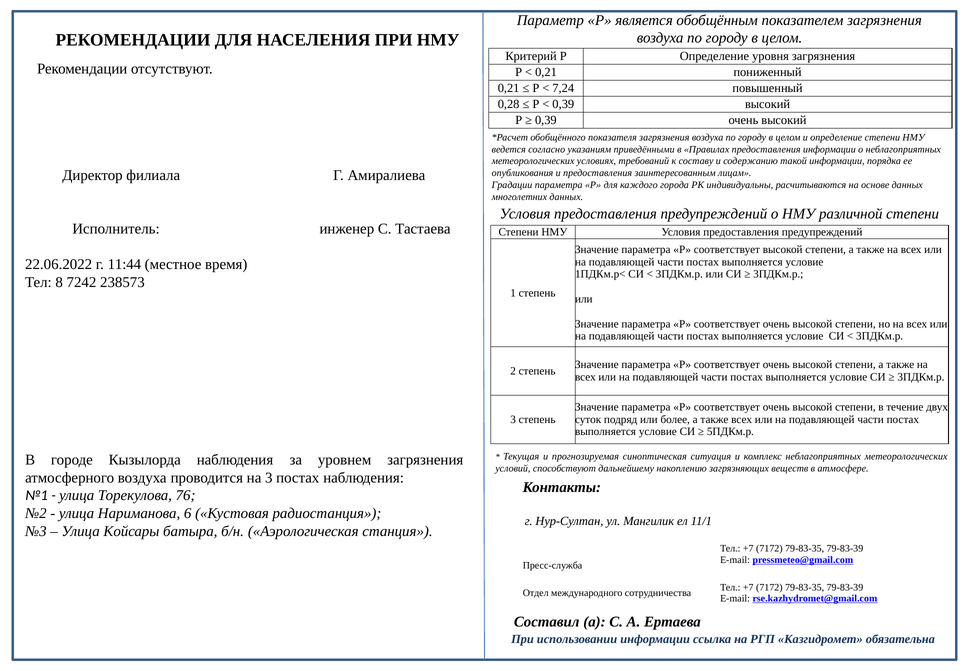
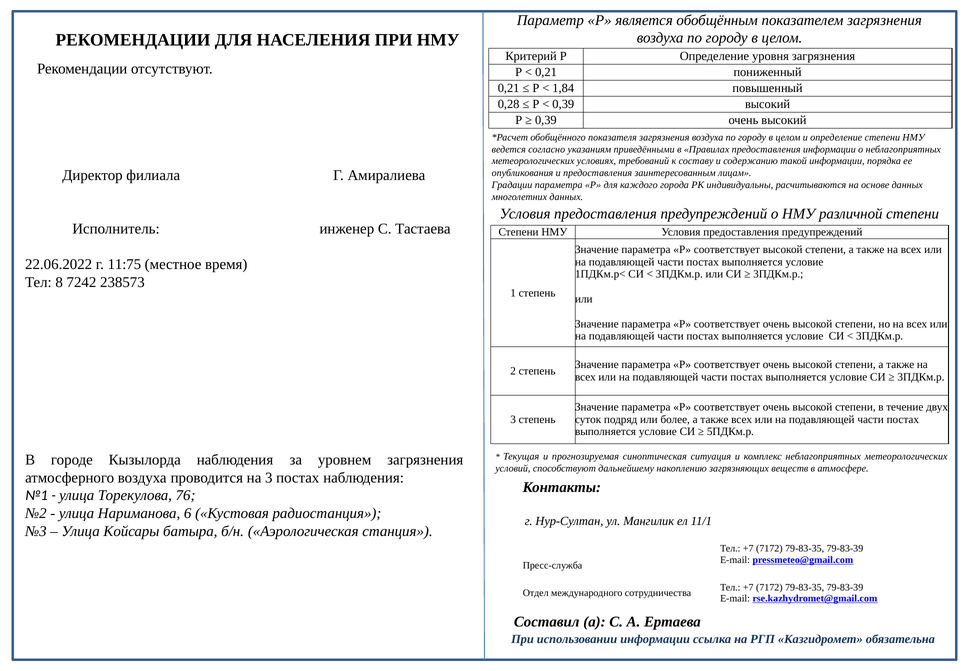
7,24: 7,24 -> 1,84 (563, 88)
11:44: 11:44 -> 11:75 (124, 265)
